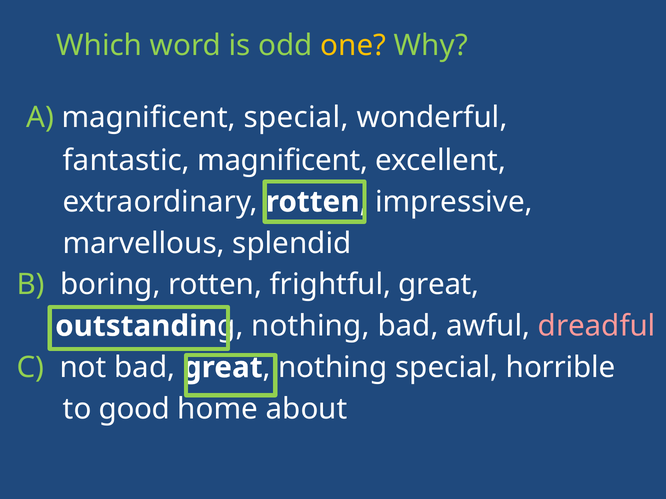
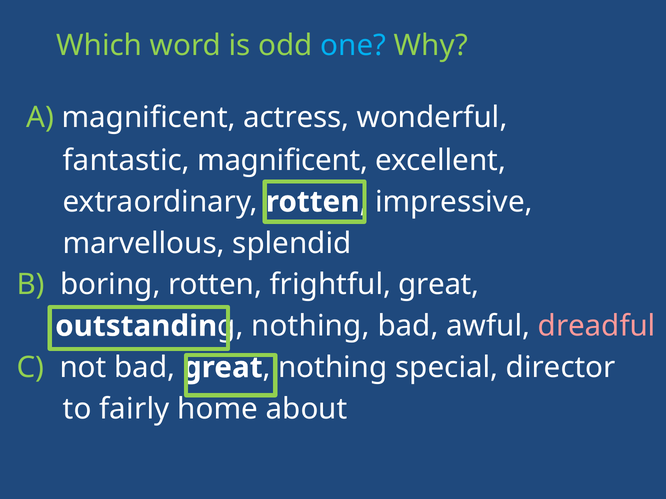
one colour: yellow -> light blue (353, 45)
magnificent special: special -> actress (296, 118)
horrible: horrible -> director (561, 368)
good: good -> fairly (134, 409)
